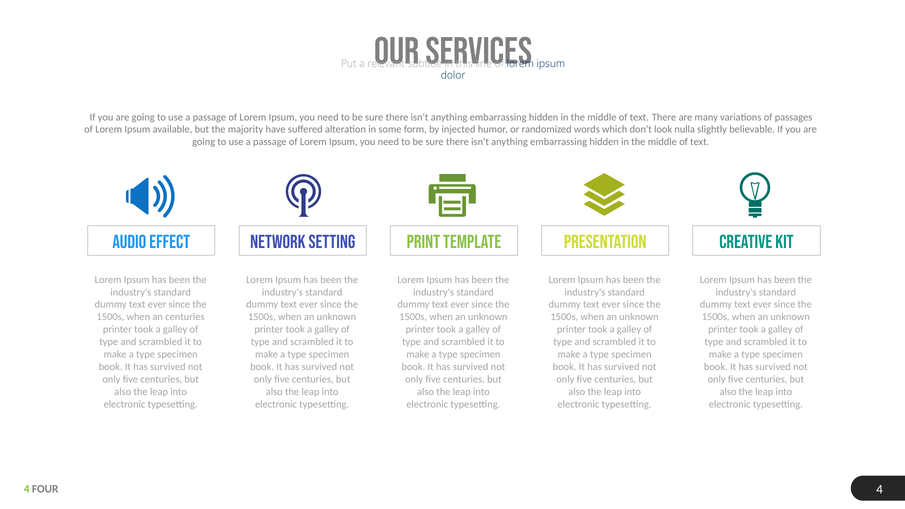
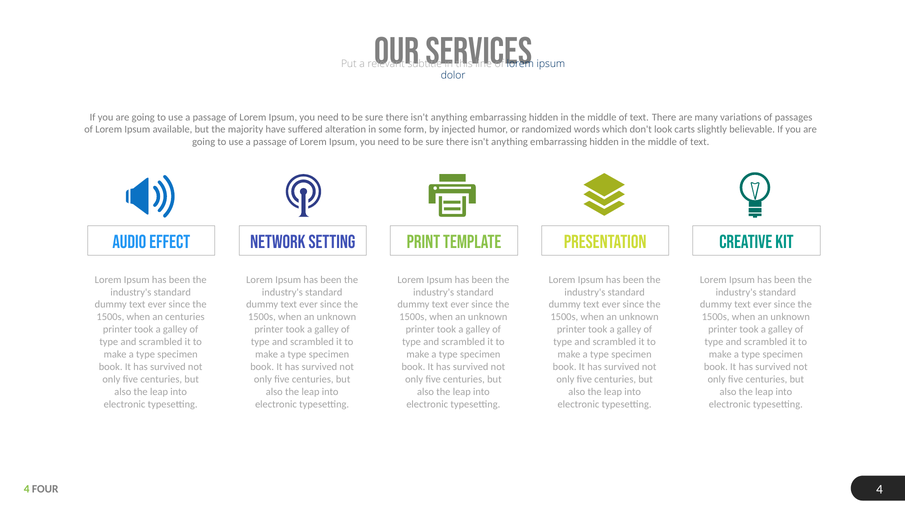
nulla: nulla -> carts (685, 130)
